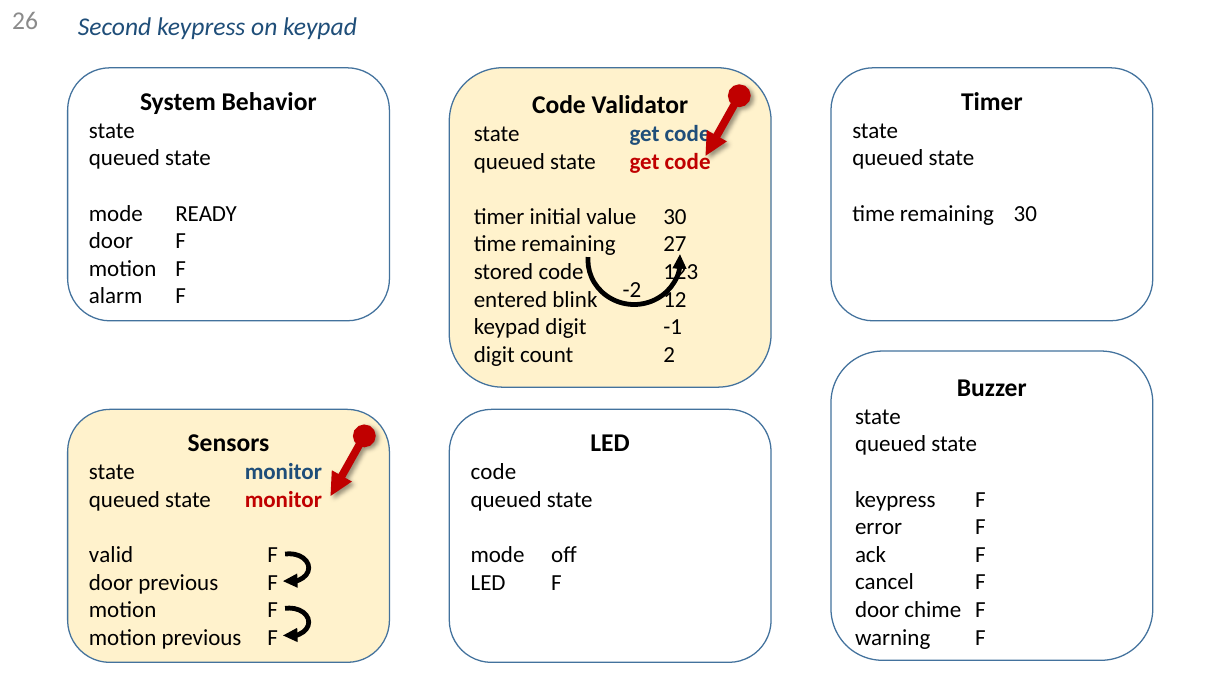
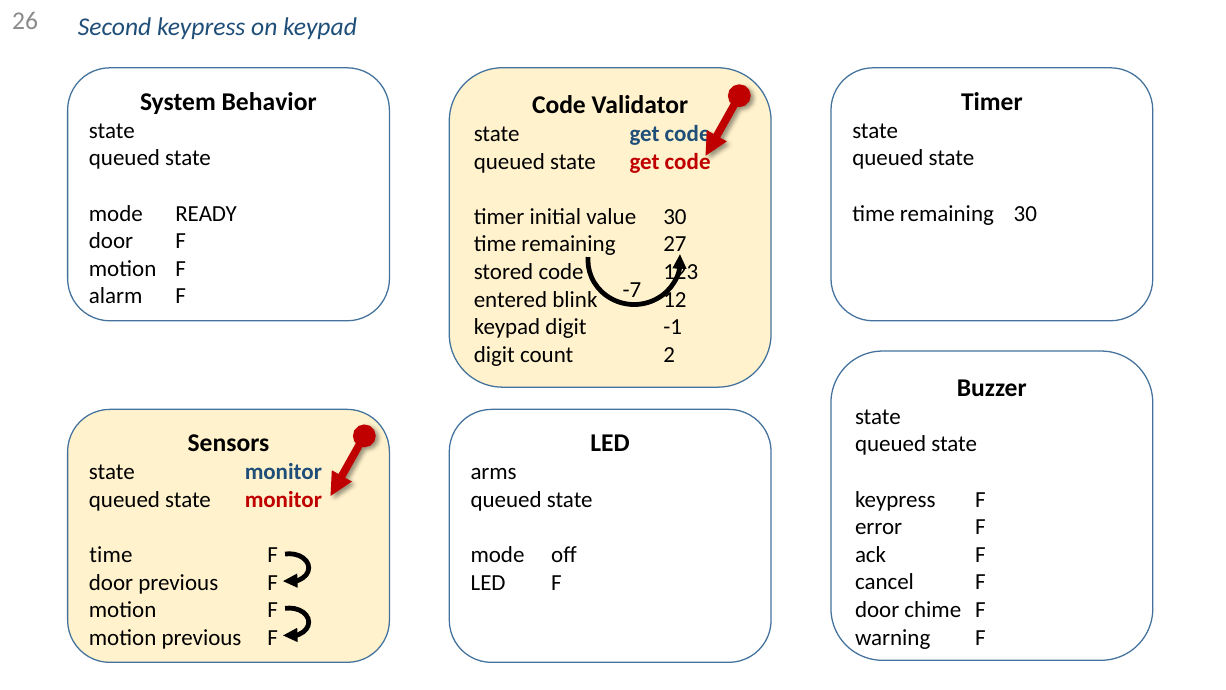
-2: -2 -> -7 (632, 290)
code: code -> arms (494, 472)
valid: valid -> time (111, 555)
